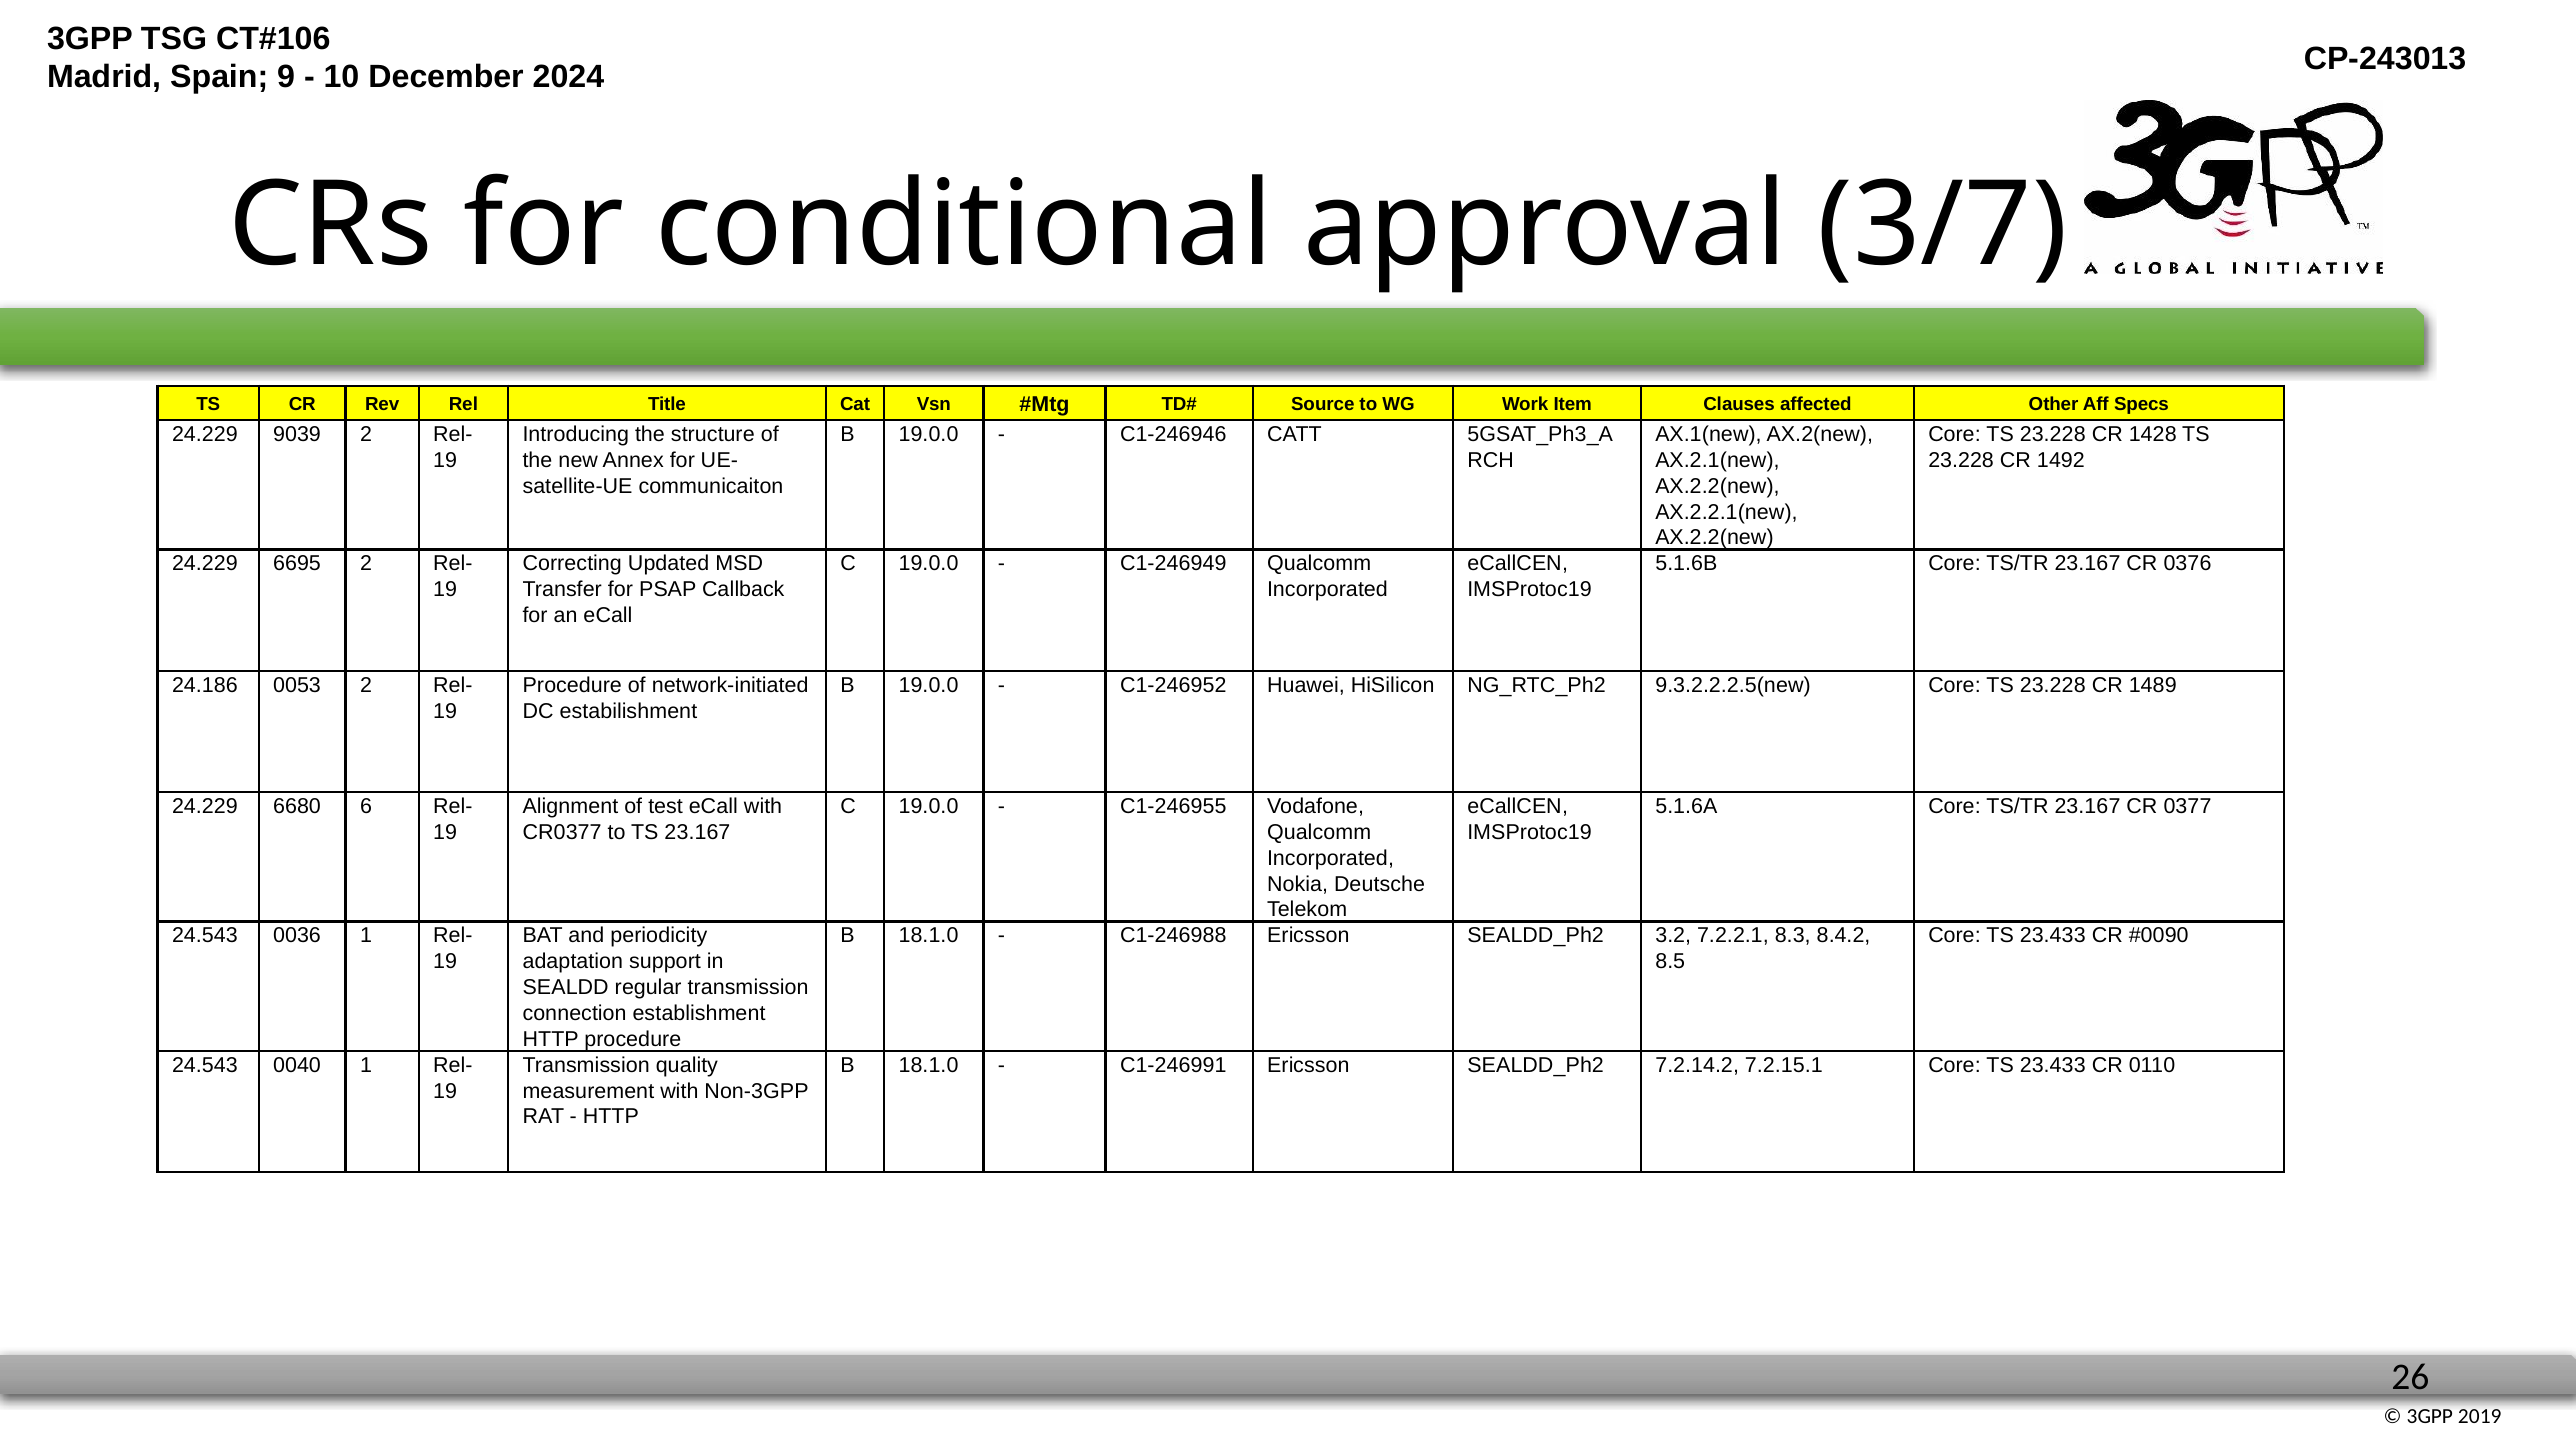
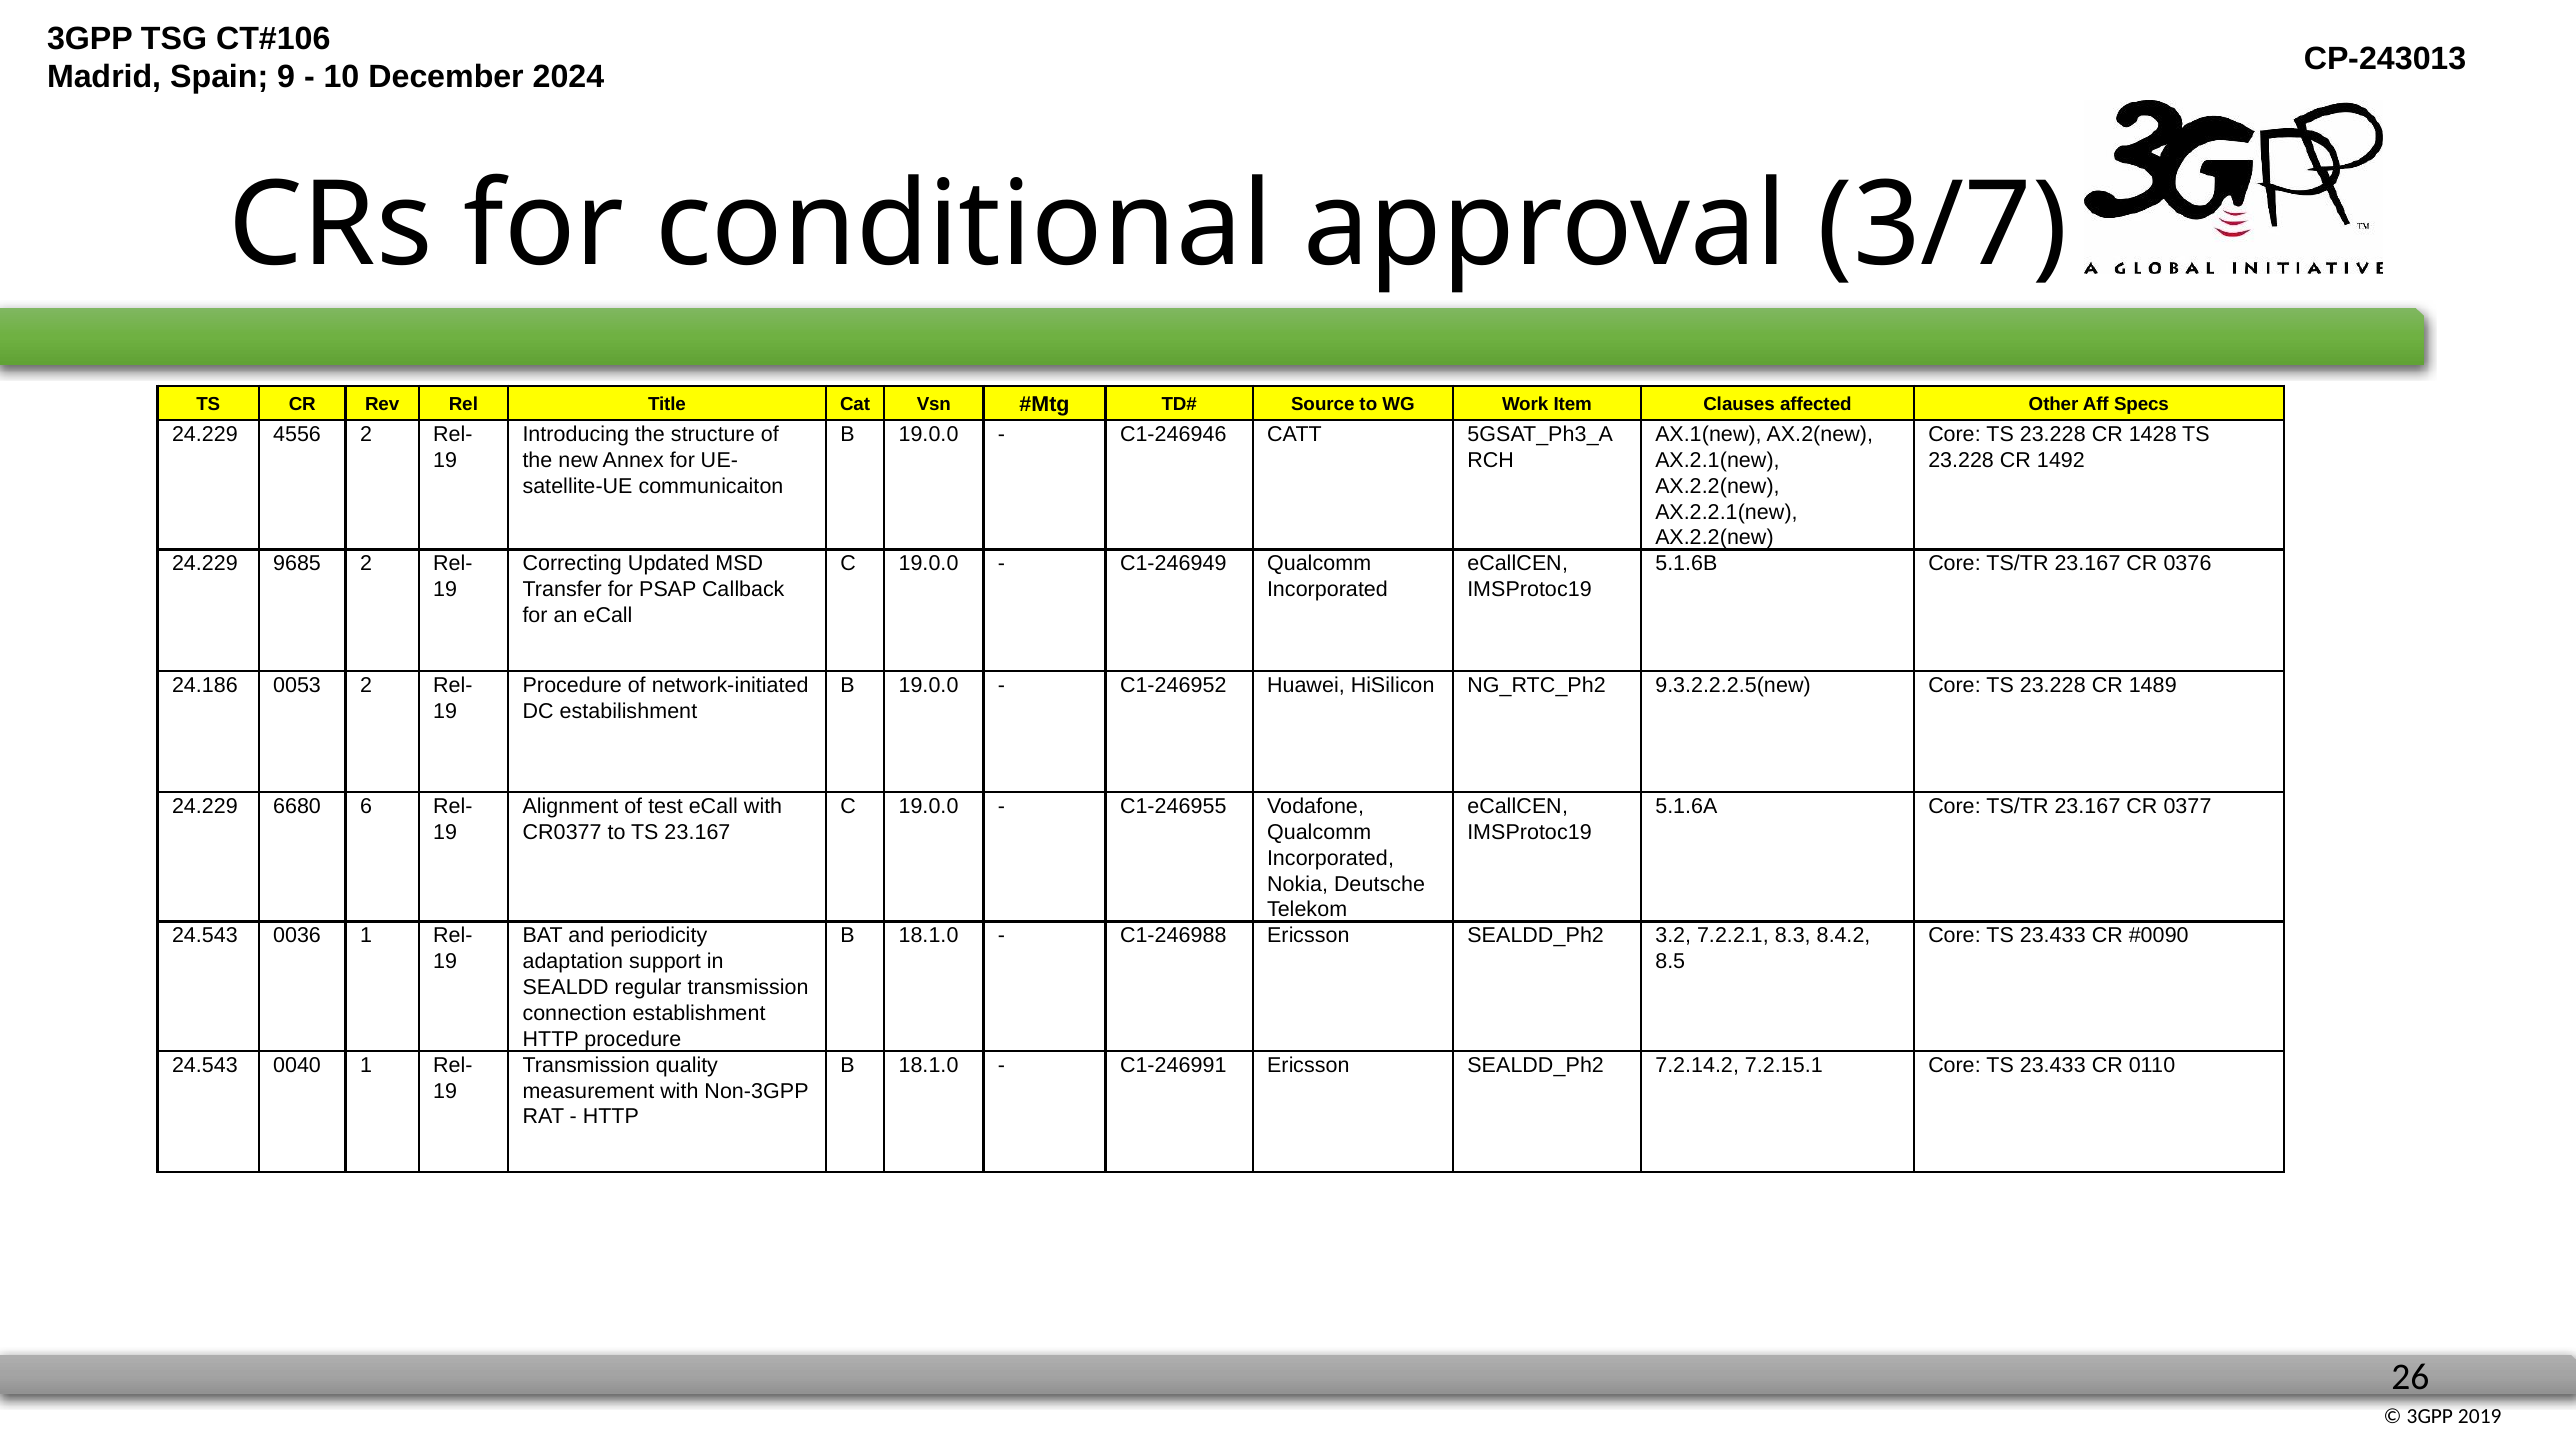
9039: 9039 -> 4556 (297, 434)
6695: 6695 -> 9685 (297, 564)
